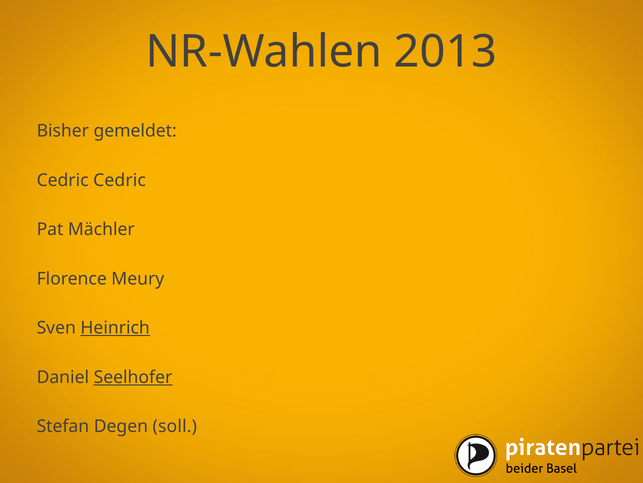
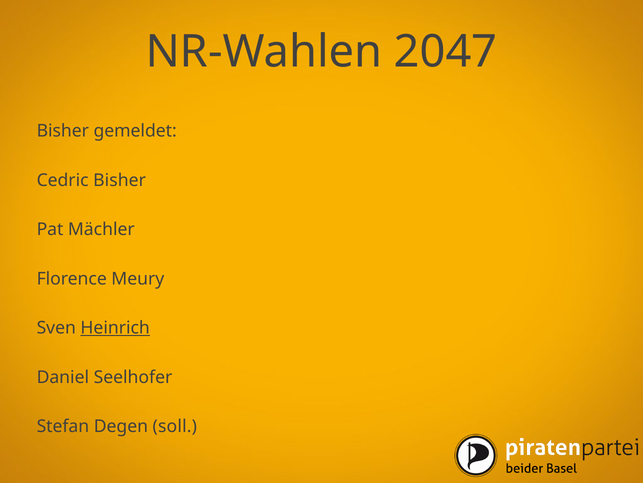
2013: 2013 -> 2047 (446, 52)
Cedric Cedric: Cedric -> Bisher (120, 180)
Seelhofer underline: present -> none (133, 377)
